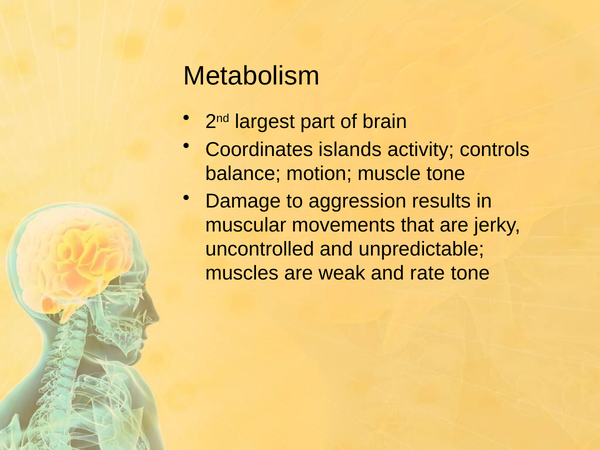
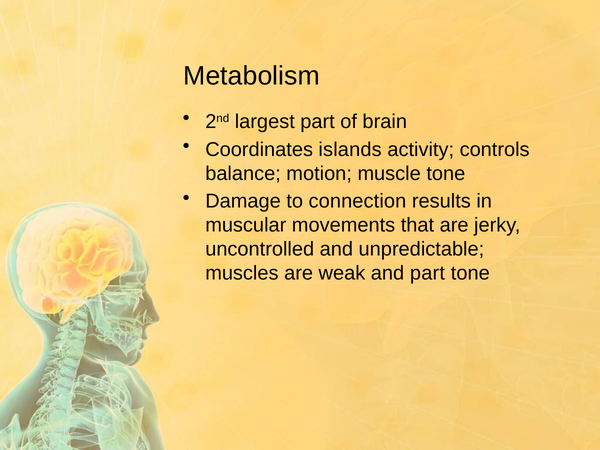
aggression: aggression -> connection (357, 201)
and rate: rate -> part (427, 273)
